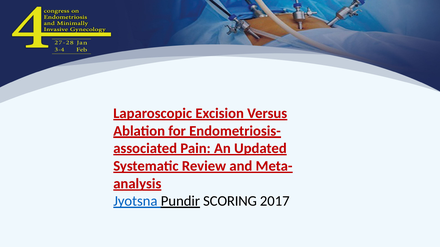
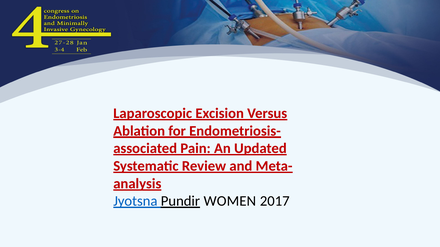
SCORING: SCORING -> WOMEN (230, 202)
